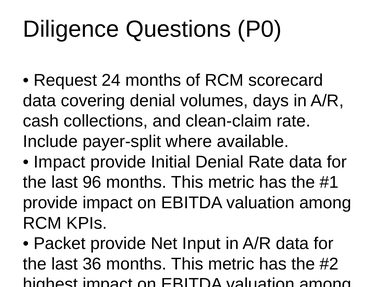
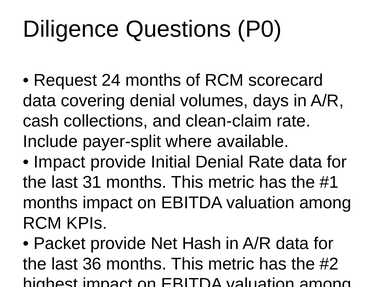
96: 96 -> 31 (92, 182)
provide: provide -> months (50, 203)
Input: Input -> Hash (202, 244)
